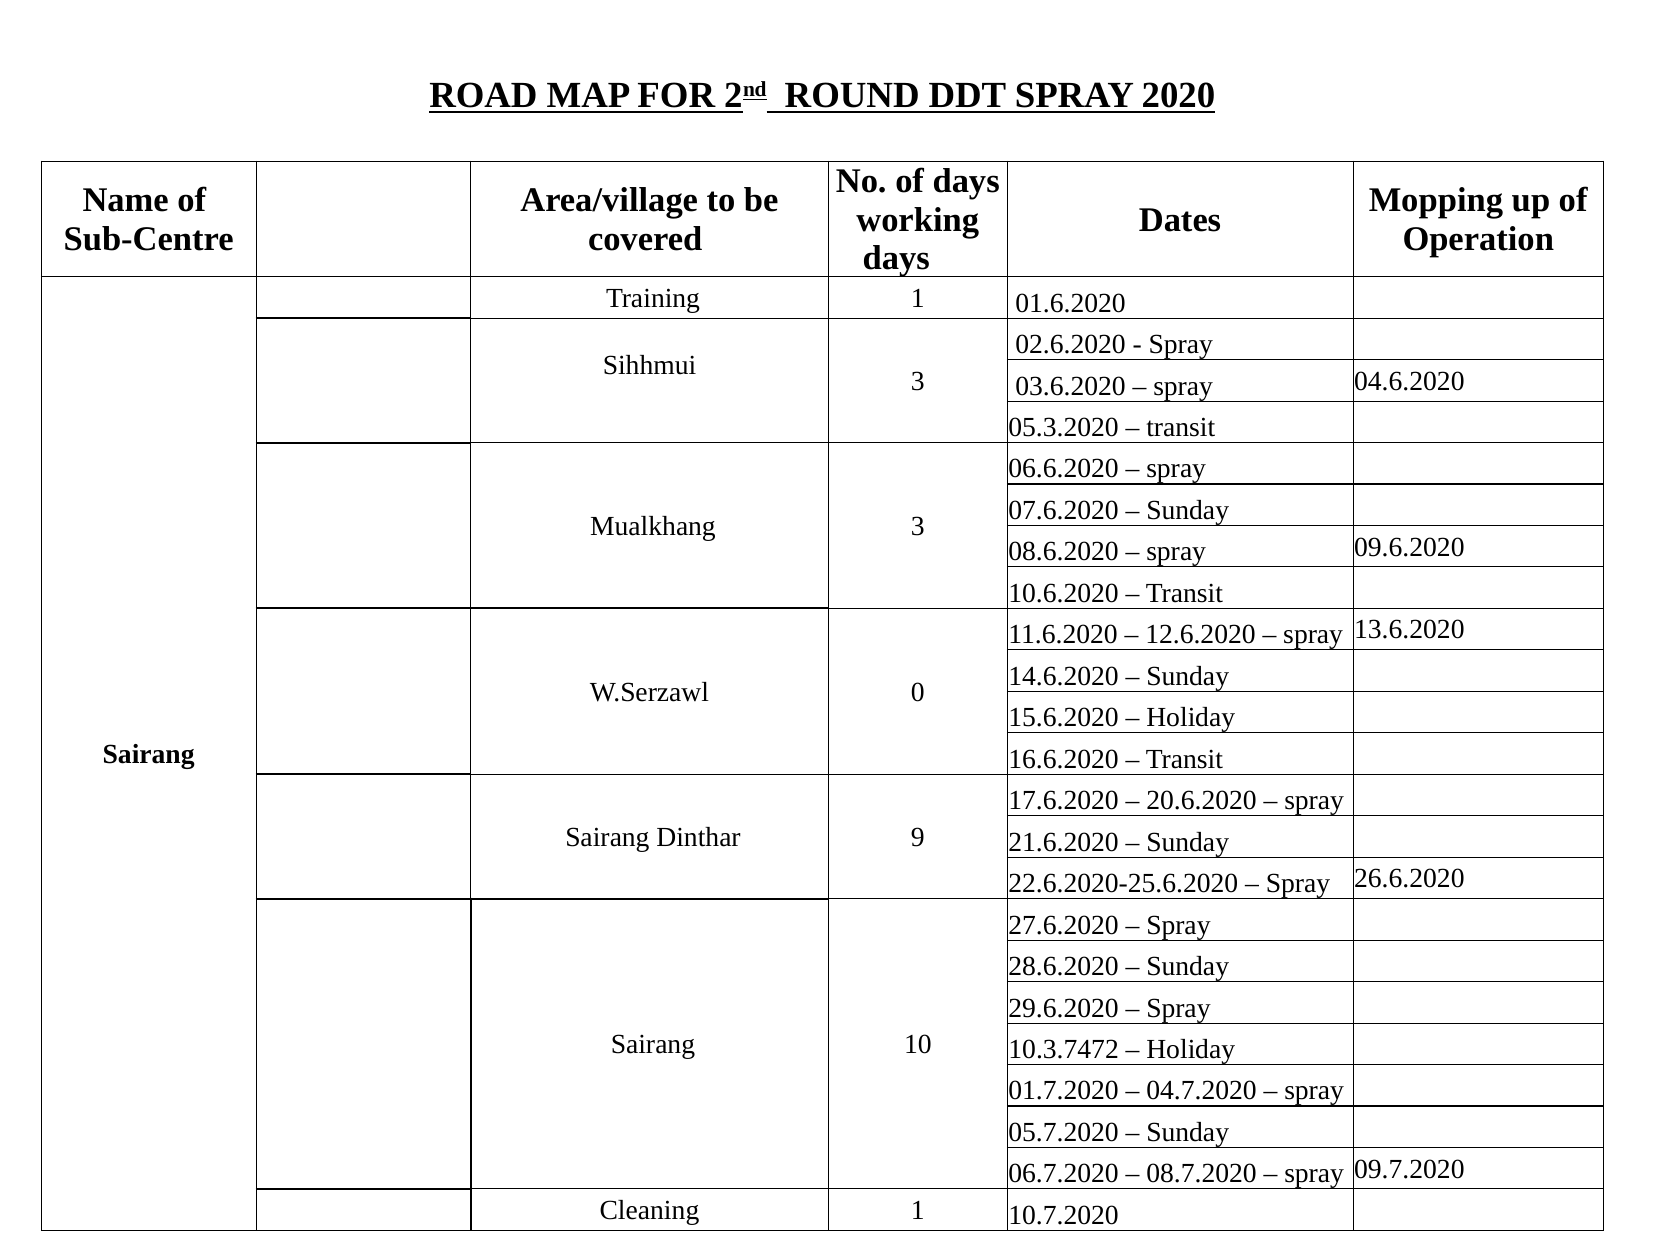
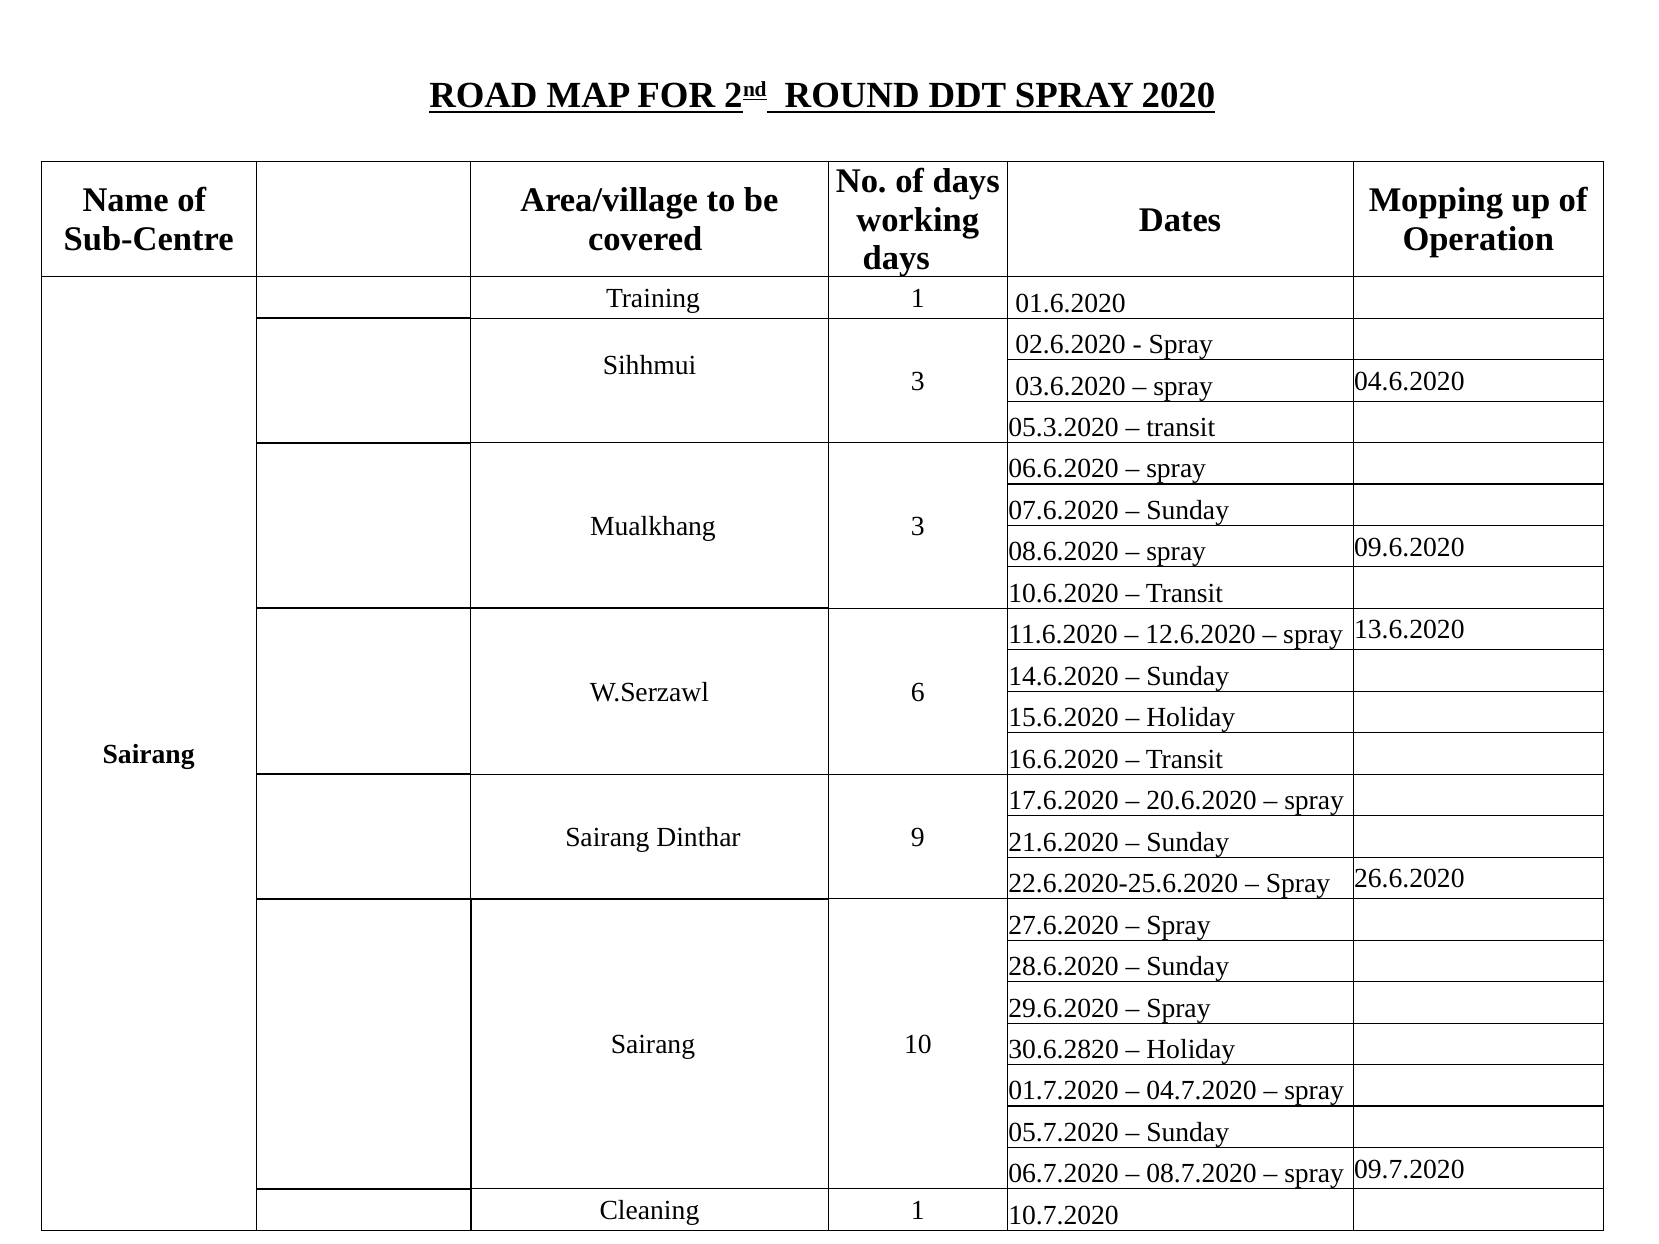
0: 0 -> 6 (918, 692)
10.3.7472: 10.3.7472 -> 30.6.2820 (1064, 1050)
